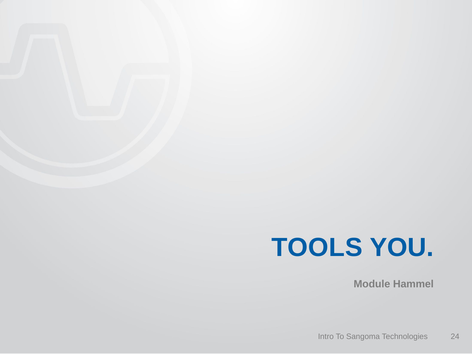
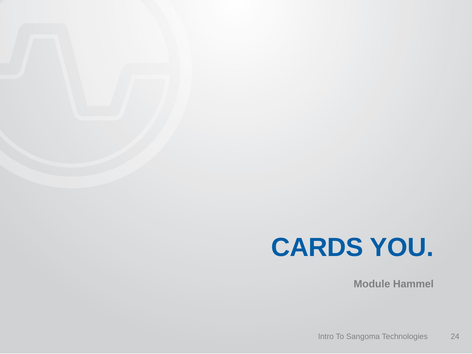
TOOLS: TOOLS -> CARDS (317, 247)
